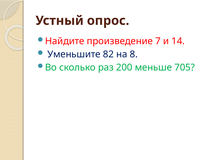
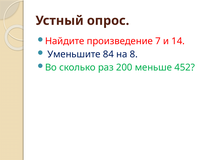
82: 82 -> 84 (108, 54)
705: 705 -> 452 (185, 67)
